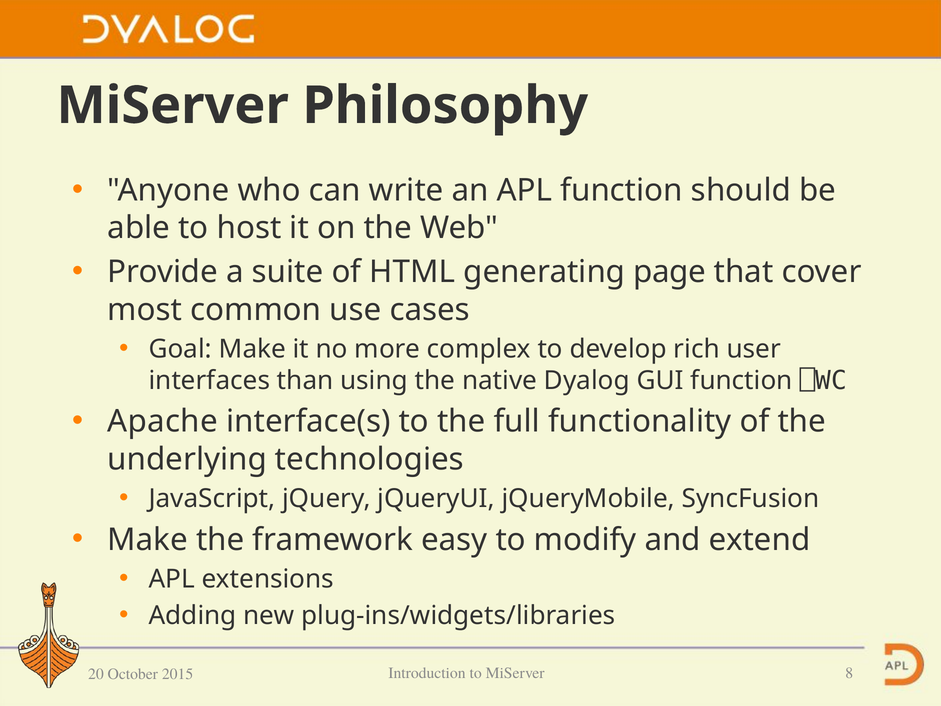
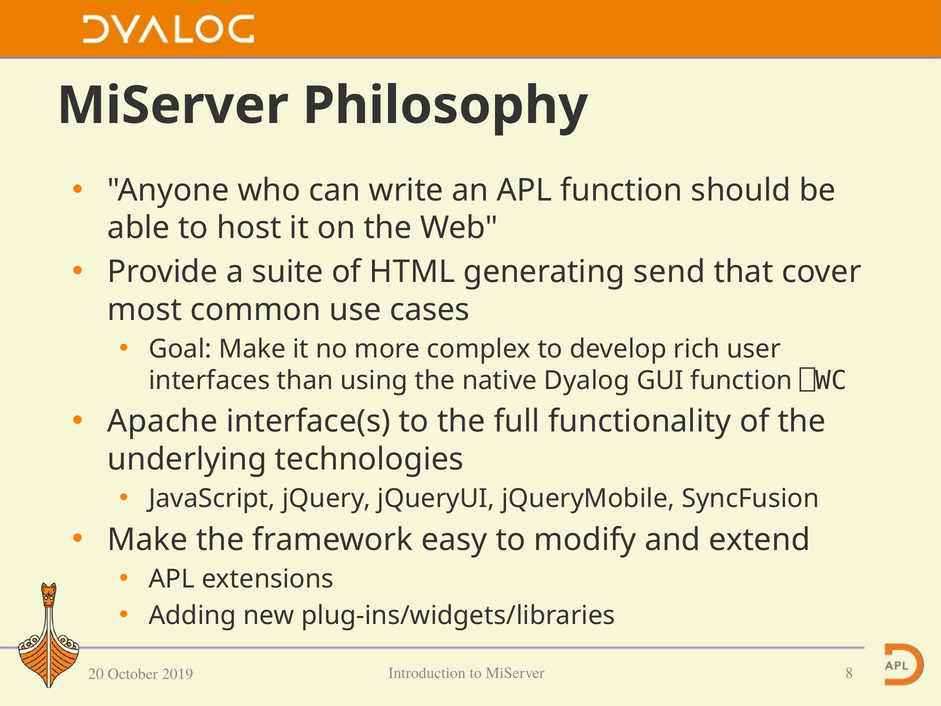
page: page -> send (669, 272)
2015: 2015 -> 2019 (178, 674)
